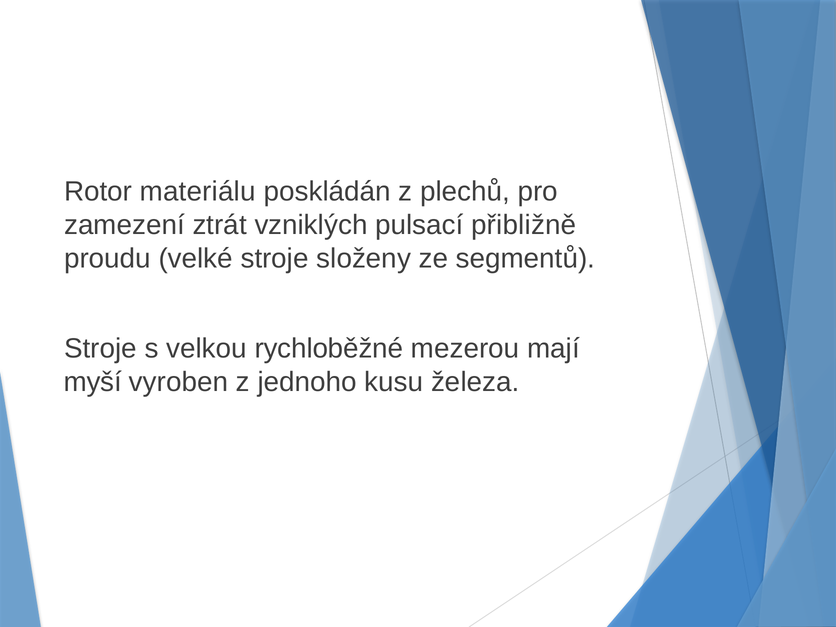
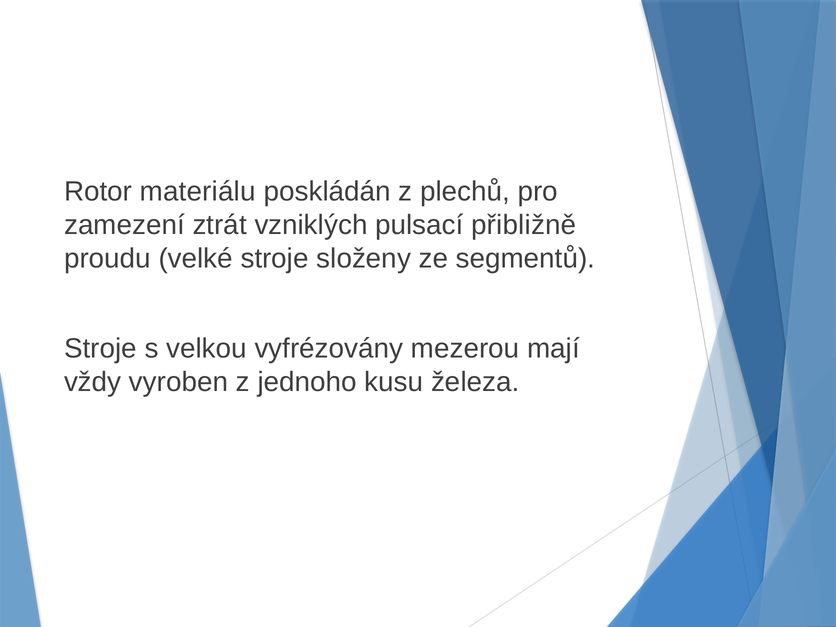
rychloběžné: rychloběžné -> vyfrézovány (329, 349)
myší: myší -> vždy (93, 382)
